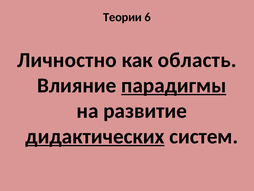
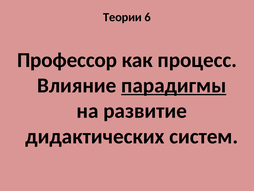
Личностно: Личностно -> Профессор (67, 60)
область: область -> процесс (197, 60)
дидактических underline: present -> none (95, 136)
